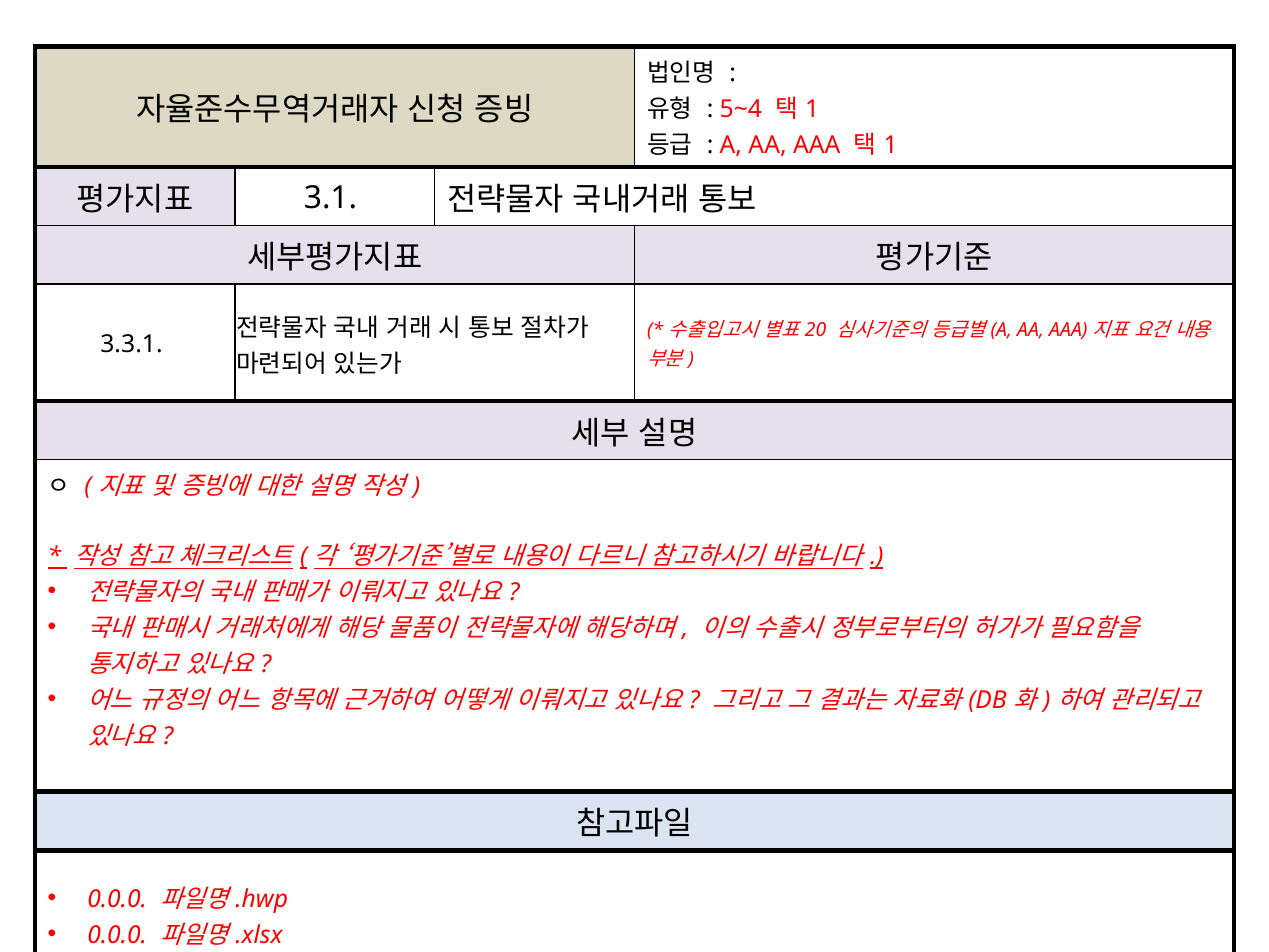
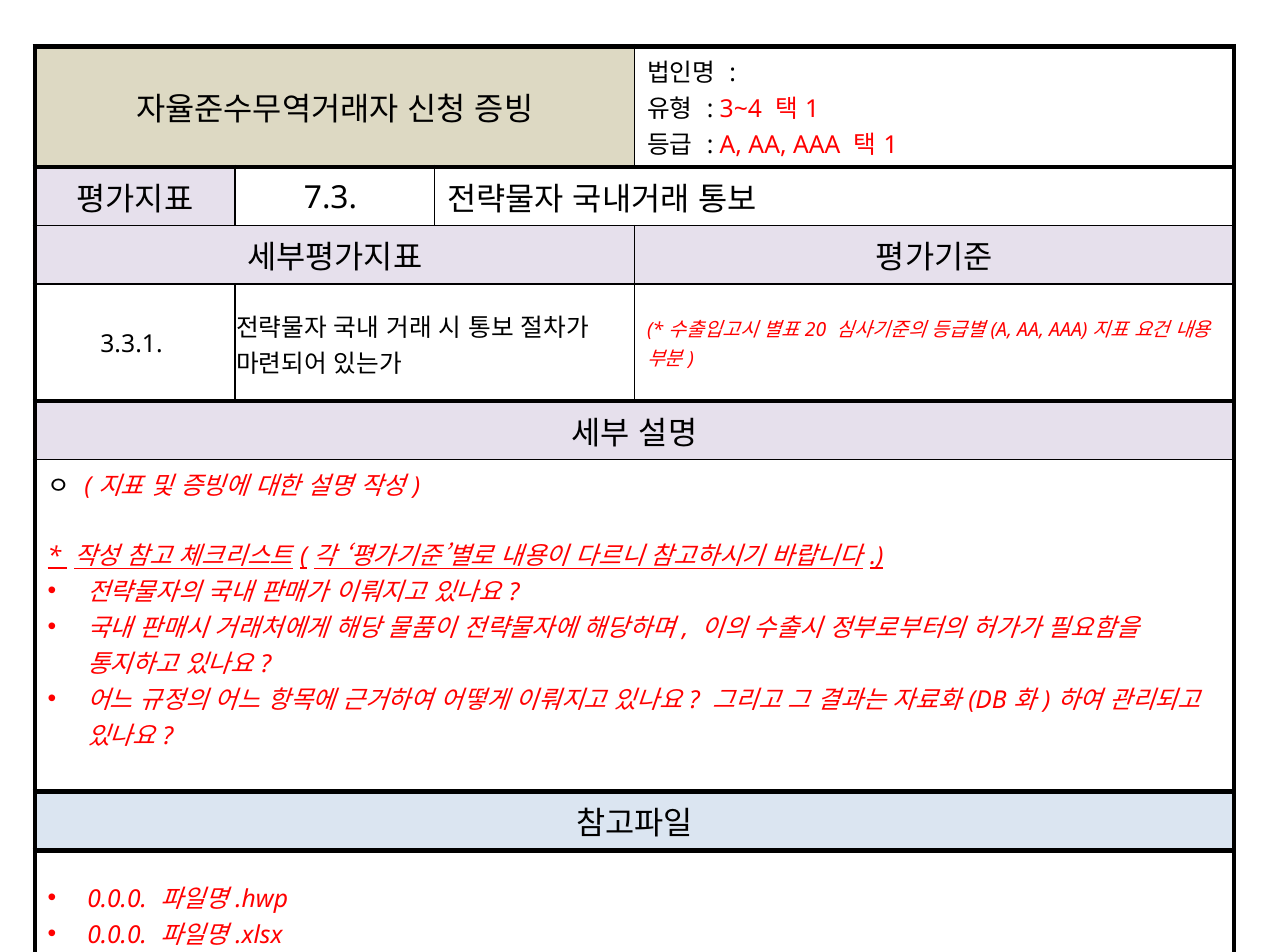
5~4: 5~4 -> 3~4 (741, 109)
3.1: 3.1 -> 7.3 (330, 198)
